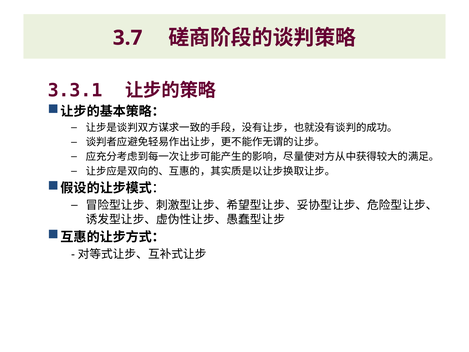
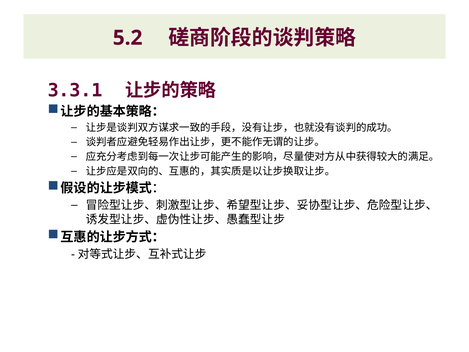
3.7: 3.7 -> 5.2 (128, 38)
